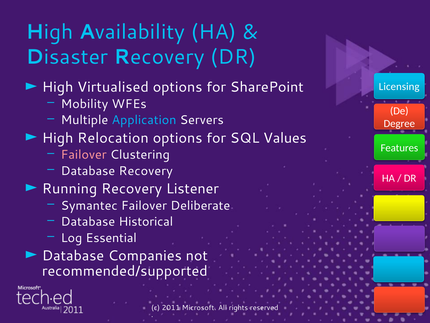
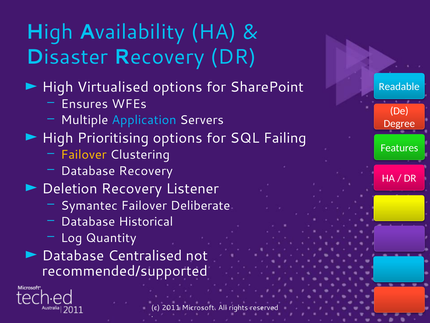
Licensing: Licensing -> Readable (399, 87)
Mobility: Mobility -> Ensures (84, 104)
Relocation: Relocation -> Prioritising (113, 138)
Values: Values -> Failing (285, 138)
Failover colour: pink -> yellow (84, 155)
Running: Running -> Deletion (70, 188)
Essential: Essential -> Quantity (111, 238)
Companies: Companies -> Centralised (145, 255)
